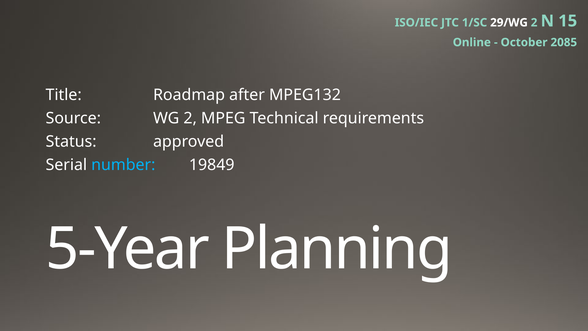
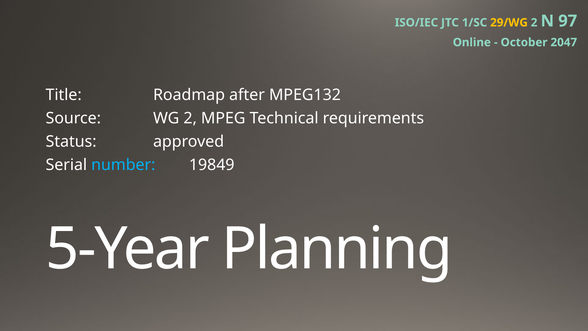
29/WG colour: white -> yellow (509, 23)
15: 15 -> 97 (568, 21)
2085: 2085 -> 2047 (564, 42)
